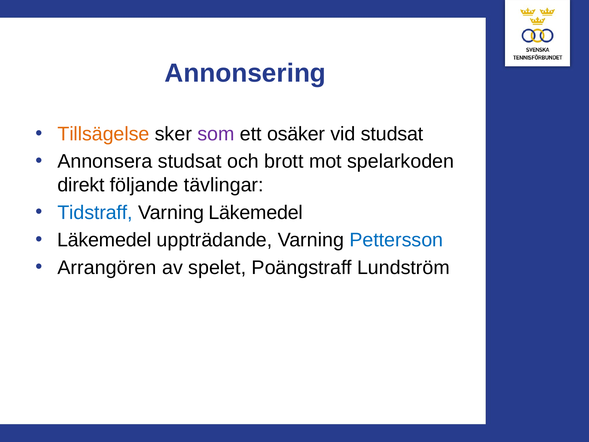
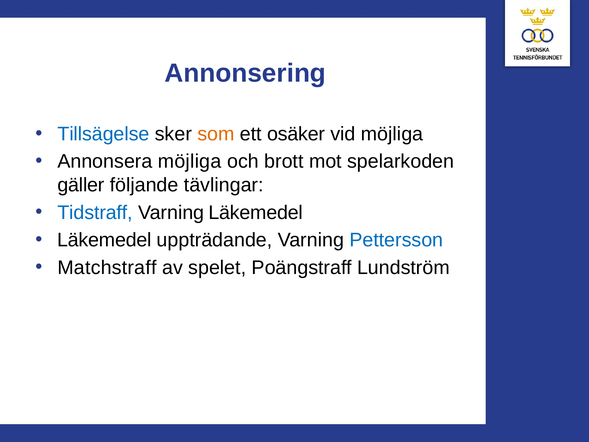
Tillsägelse colour: orange -> blue (103, 134)
som colour: purple -> orange (216, 134)
vid studsat: studsat -> möjliga (392, 134)
Annonsera studsat: studsat -> möjliga (190, 161)
direkt: direkt -> gäller (81, 185)
Arrangören: Arrangören -> Matchstraff (107, 267)
